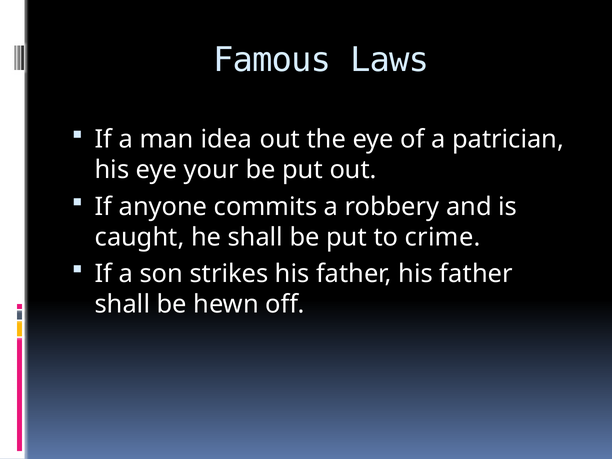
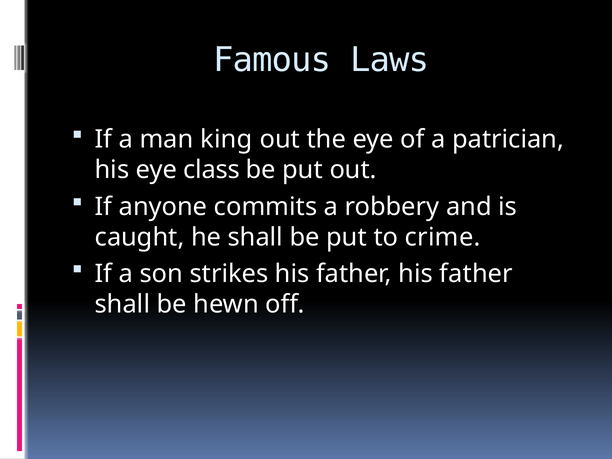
idea: idea -> king (226, 139)
your: your -> class (212, 170)
